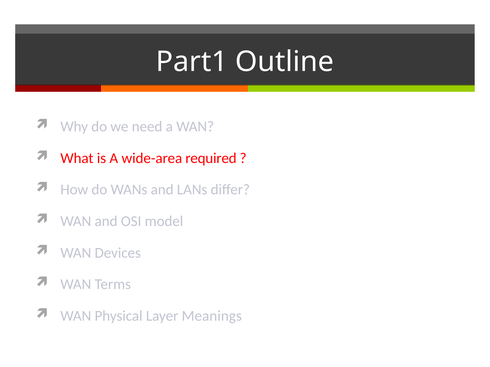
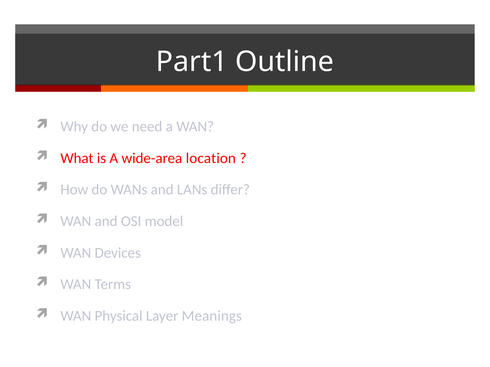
required: required -> location (211, 158)
